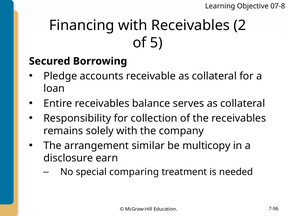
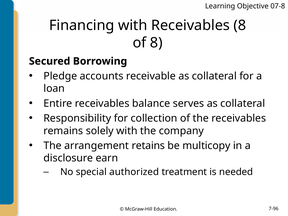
Receivables 2: 2 -> 8 (240, 25)
of 5: 5 -> 8 (156, 43)
similar: similar -> retains (148, 146)
comparing: comparing -> authorized (134, 172)
